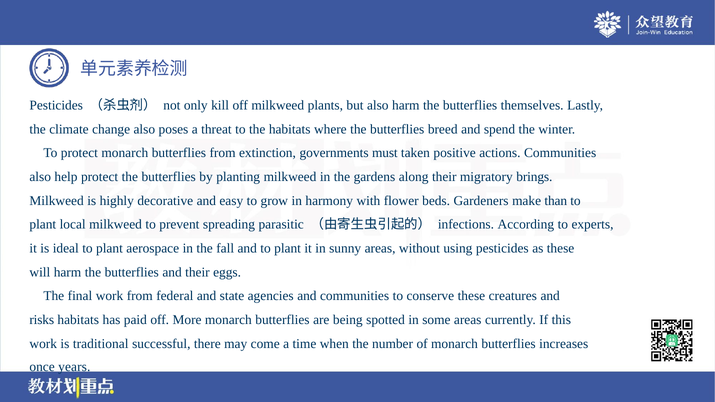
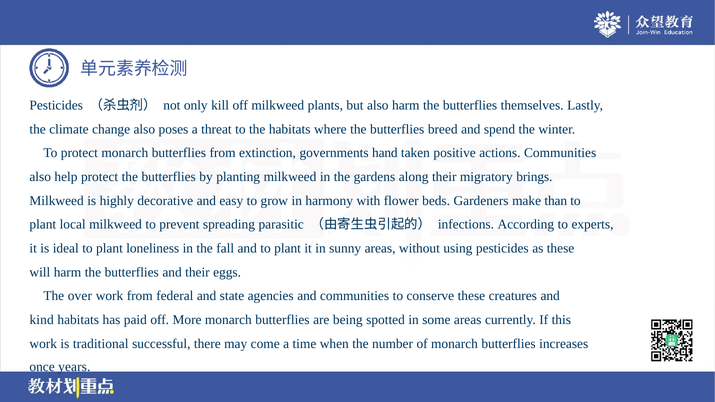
must: must -> hand (385, 153)
aerospace: aerospace -> loneliness (153, 248)
final: final -> over (80, 296)
risks: risks -> kind (42, 320)
